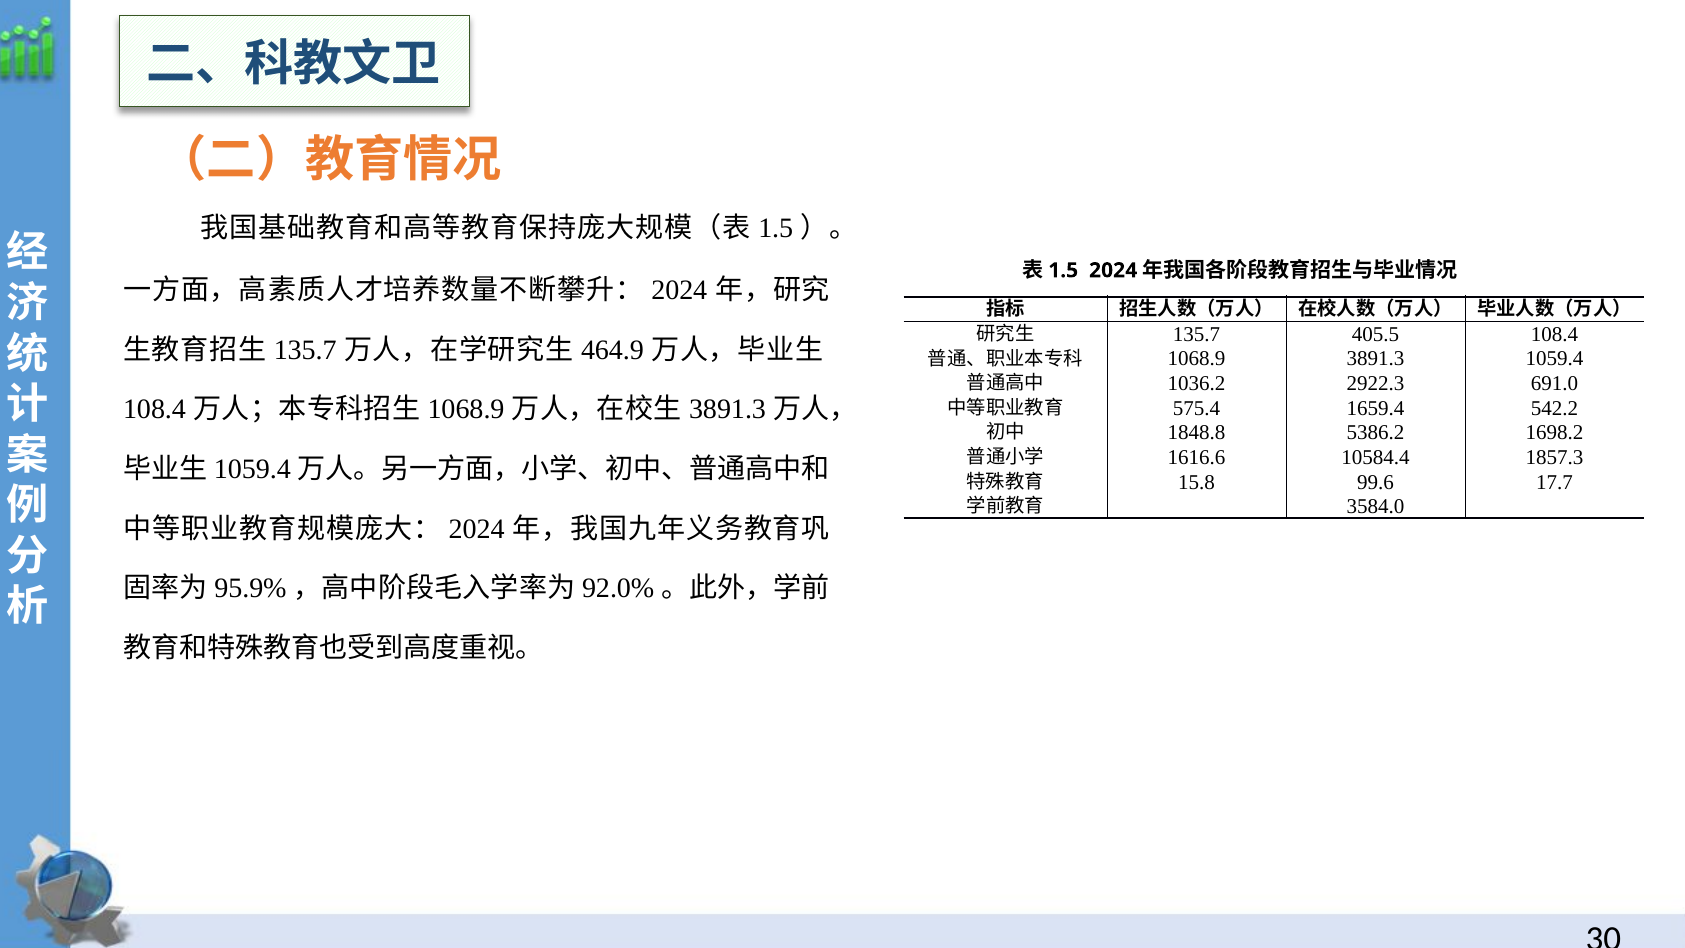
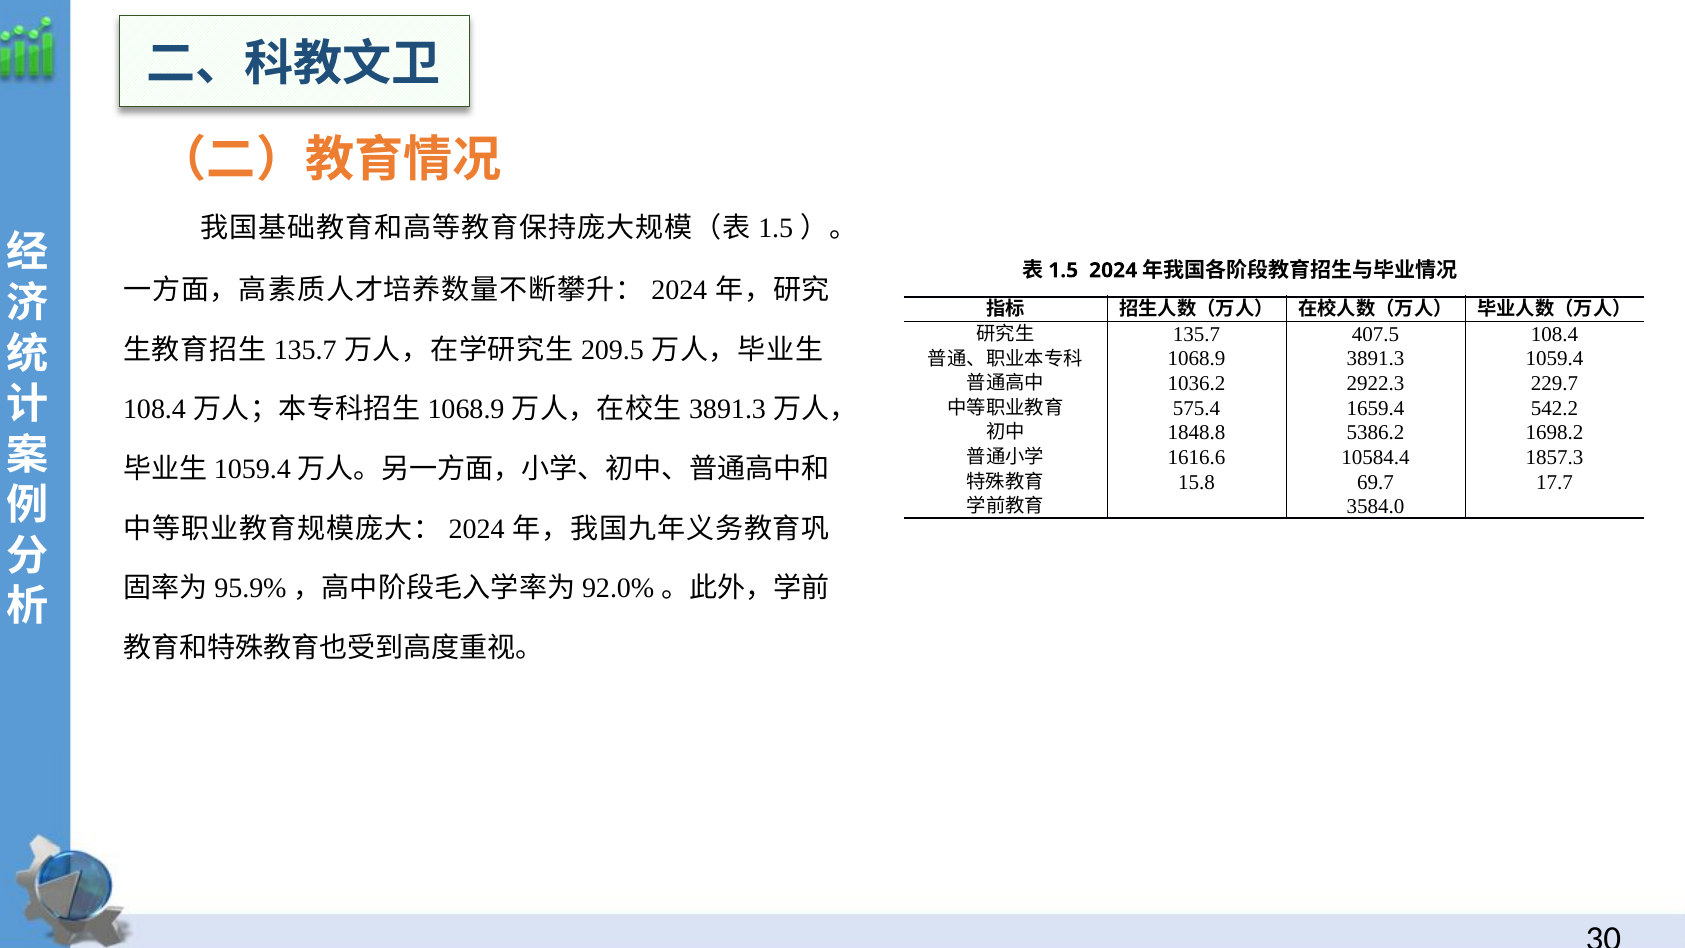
405.5: 405.5 -> 407.5 (1376, 334)
464.9: 464.9 -> 209.5 (612, 350)
691.0: 691.0 -> 229.7 (1555, 383)
99.6: 99.6 -> 69.7 (1376, 482)
